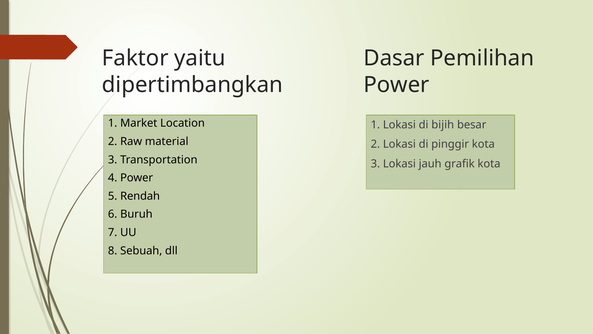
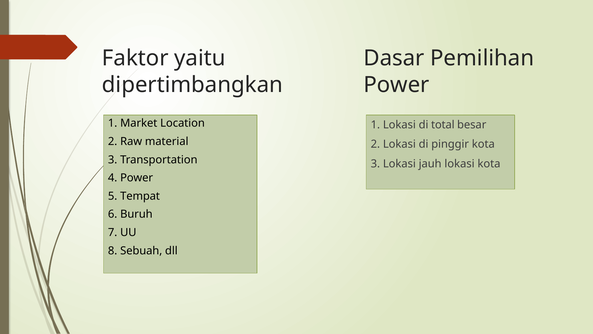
bijih: bijih -> total (443, 125)
jauh grafik: grafik -> lokasi (460, 164)
Rendah: Rendah -> Tempat (140, 196)
